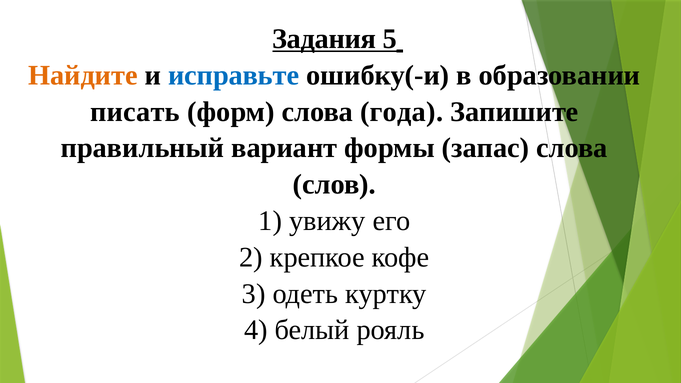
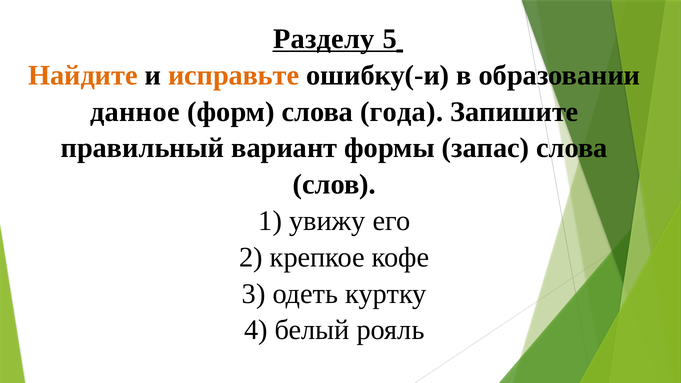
Задания: Задания -> Разделу (324, 39)
исправьте colour: blue -> orange (234, 75)
писать: писать -> данное (135, 112)
